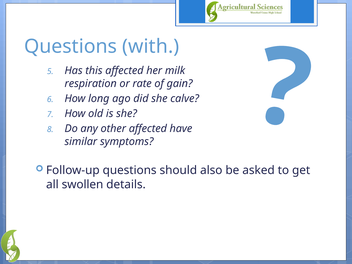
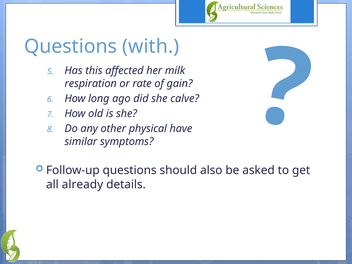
other affected: affected -> physical (148, 129)
swollen: swollen -> already (82, 184)
